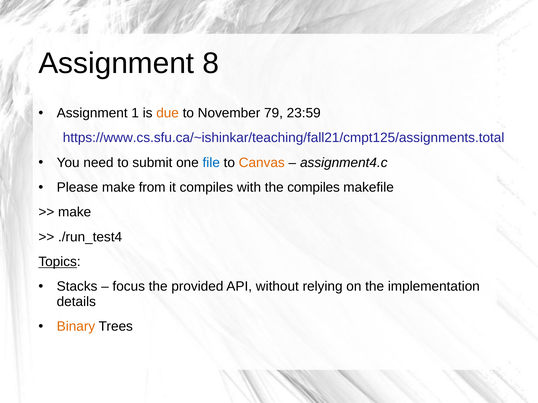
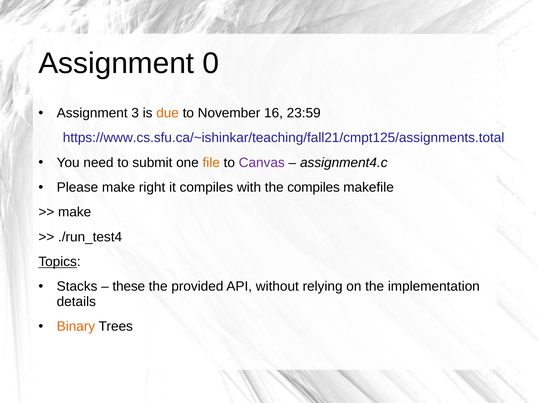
8: 8 -> 0 (211, 63)
1: 1 -> 3 (135, 113)
79: 79 -> 16 (274, 113)
file colour: blue -> orange (211, 163)
Canvas colour: orange -> purple (262, 163)
from: from -> right (152, 188)
focus: focus -> these (129, 287)
